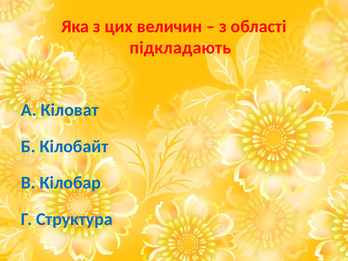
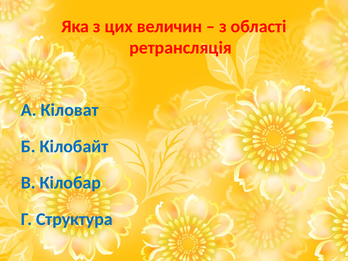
підкладають: підкладають -> ретрансляція (181, 48)
